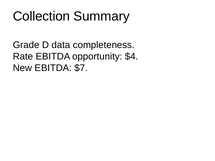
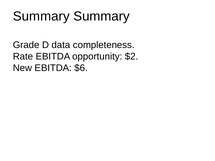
Collection: Collection -> Summary (41, 16)
$4: $4 -> $2 (132, 57)
$7: $7 -> $6 (81, 68)
